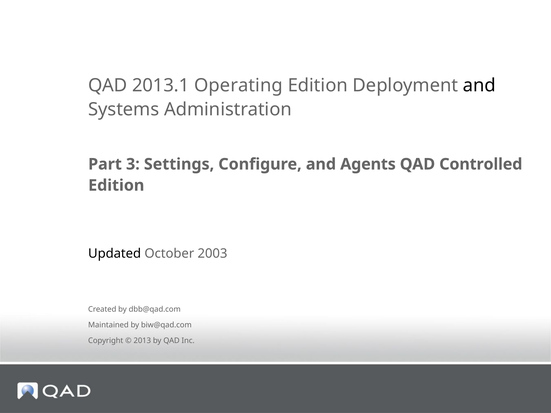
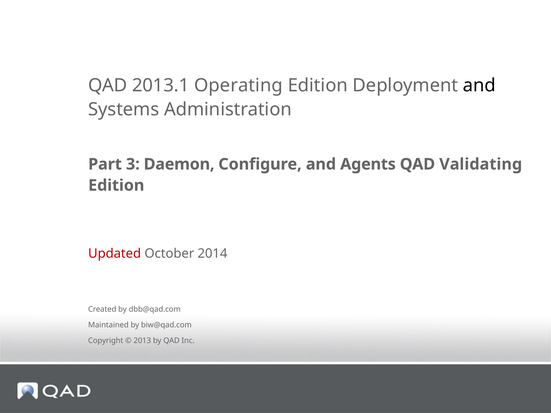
Settings: Settings -> Daemon (179, 164)
Controlled: Controlled -> Validating (481, 164)
Updated colour: black -> red (115, 254)
2003: 2003 -> 2014 (212, 254)
